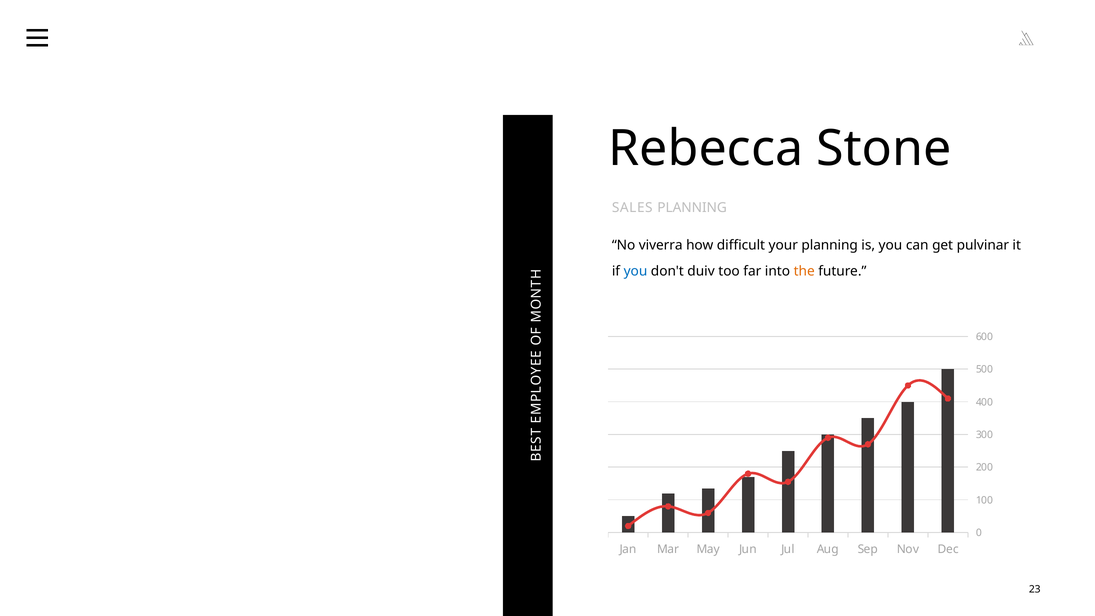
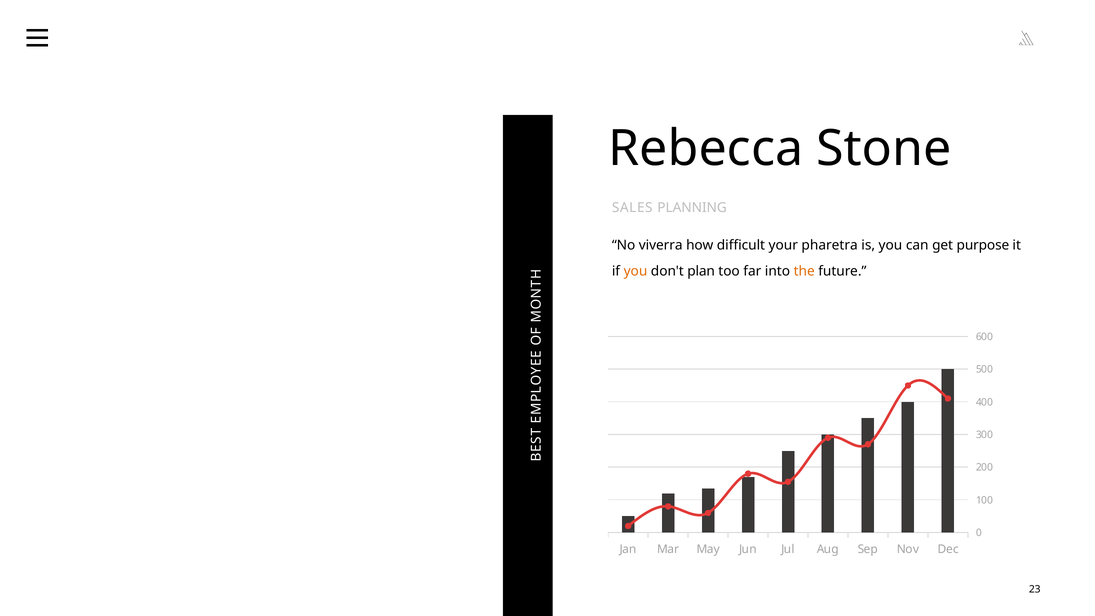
your planning: planning -> pharetra (830, 245)
pulvinar: pulvinar -> purpose (983, 245)
you colour: blue -> orange (635, 271)
duiv: duiv -> plan (701, 271)
